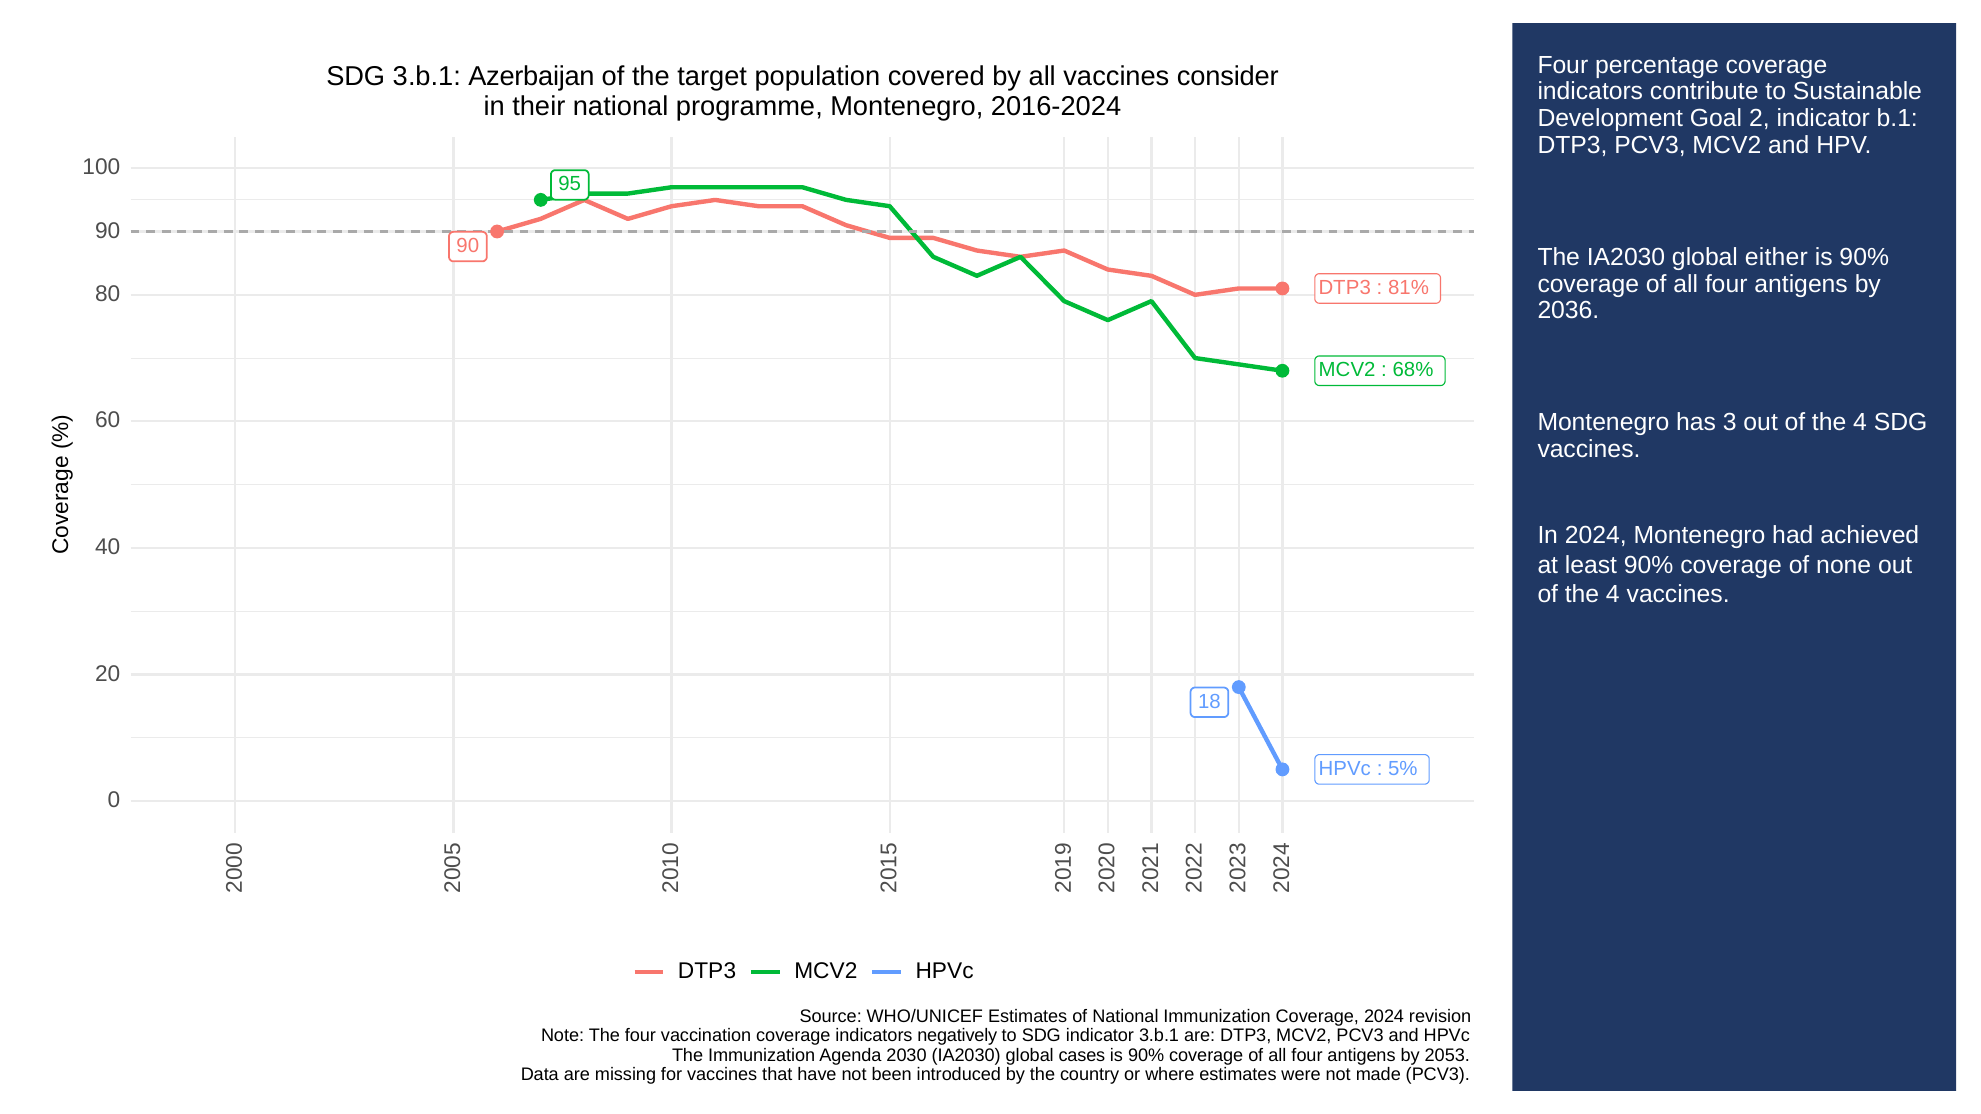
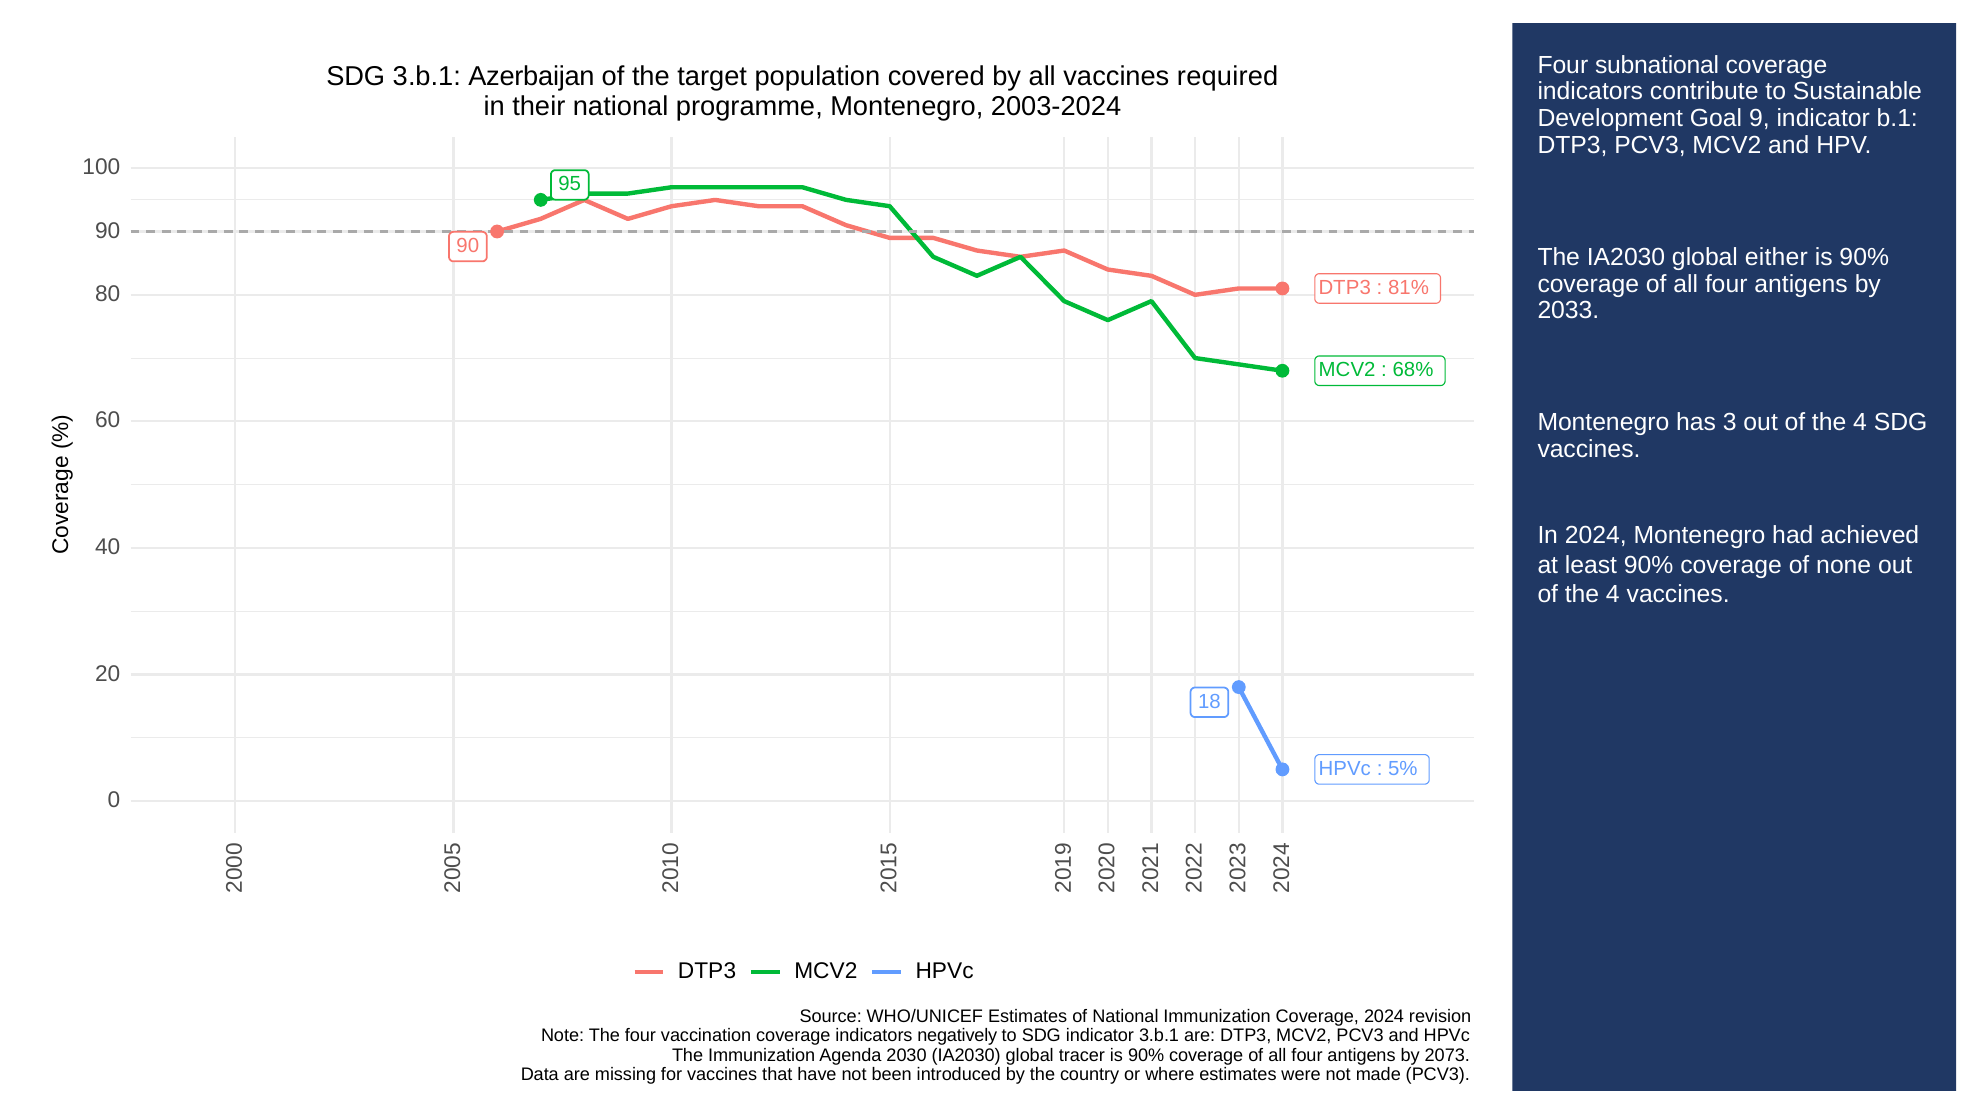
percentage: percentage -> subnational (1657, 65)
consider: consider -> required (1228, 77)
2016-2024: 2016-2024 -> 2003-2024 (1056, 106)
Goal 2: 2 -> 9 (1759, 119)
2036: 2036 -> 2033 (1568, 311)
cases: cases -> tracer (1082, 1056)
2053: 2053 -> 2073 (1447, 1056)
